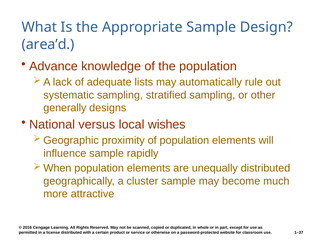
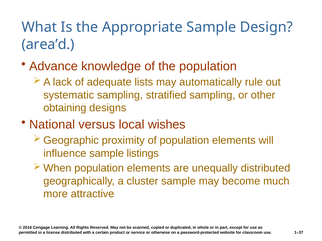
generally: generally -> obtaining (65, 108)
rapidly: rapidly -> listings (143, 154)
